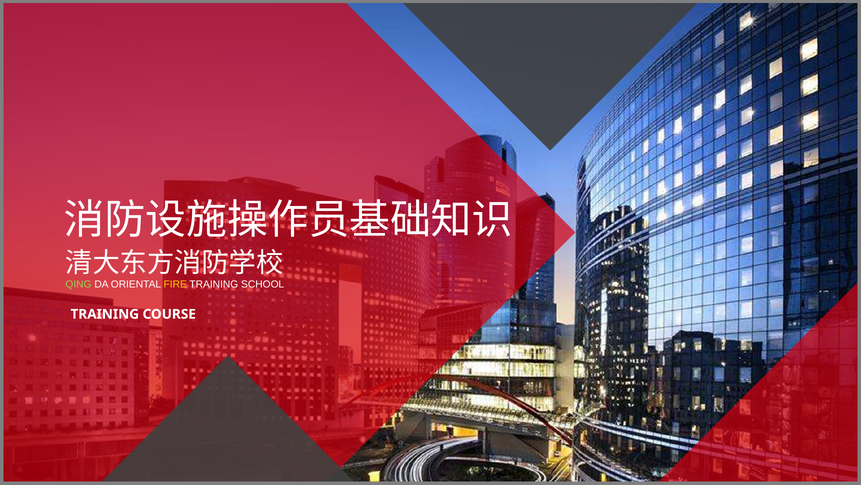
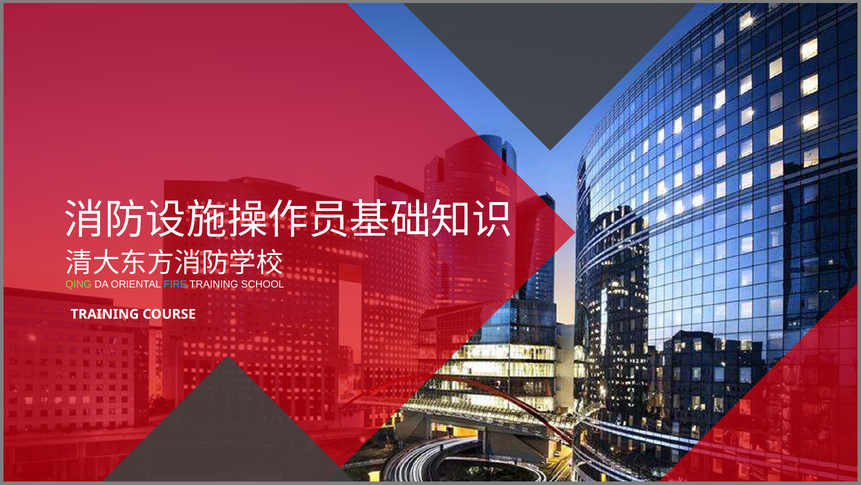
FIRE colour: yellow -> light blue (175, 284)
